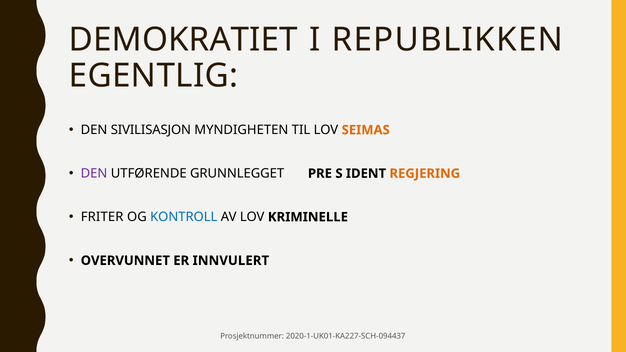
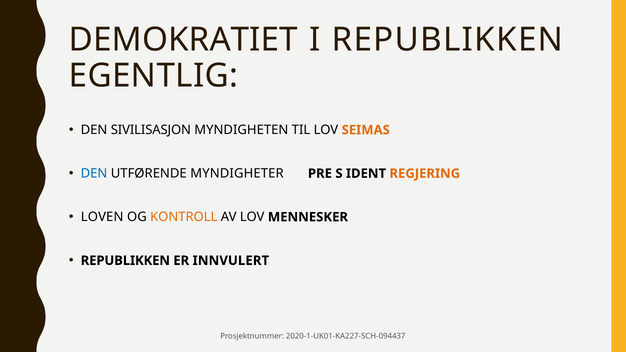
DEN colour: purple -> blue (94, 174)
GRUNNLEGGET: GRUNNLEGGET -> MYNDIGHETER (237, 174)
FRITER: FRITER -> LOVEN (102, 217)
KONTROLL colour: blue -> orange (184, 217)
KRIMINELLE: KRIMINELLE -> MENNESKER (308, 217)
OVERVUNNET: OVERVUNNET -> REPUBLIKKEN (125, 261)
